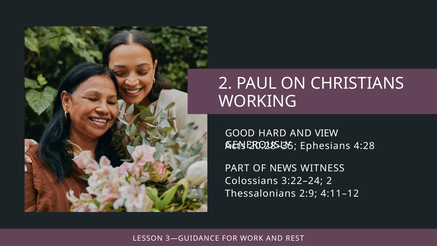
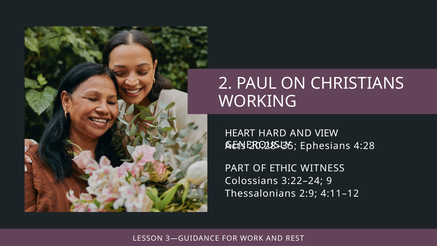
GOOD: GOOD -> HEART (240, 133)
NEWS: NEWS -> ETHIC (283, 168)
3:22–24 2: 2 -> 9 (329, 181)
